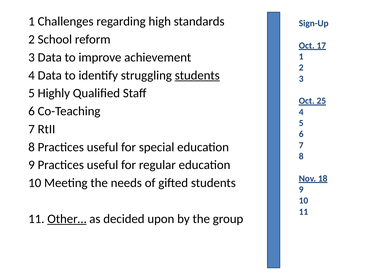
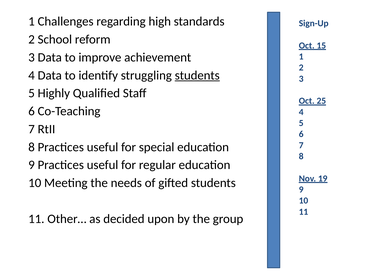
17: 17 -> 15 (321, 45)
18: 18 -> 19 (323, 178)
Other… underline: present -> none (67, 219)
